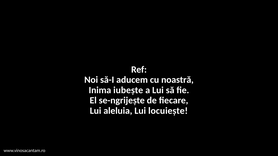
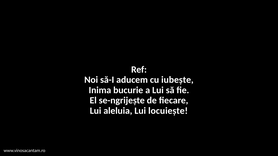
noastră: noastră -> iubește (177, 80)
iubește: iubește -> bucurie (128, 90)
